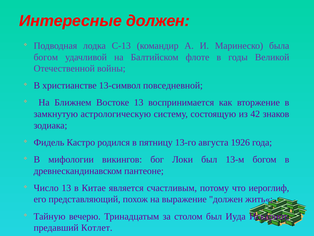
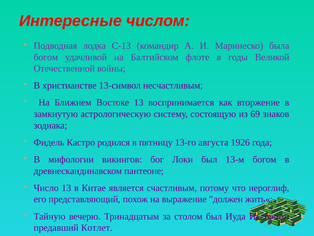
Интересные должен: должен -> числом (158, 21)
повседневной: повседневной -> несчастливым (173, 85)
42: 42 -> 69 (255, 114)
